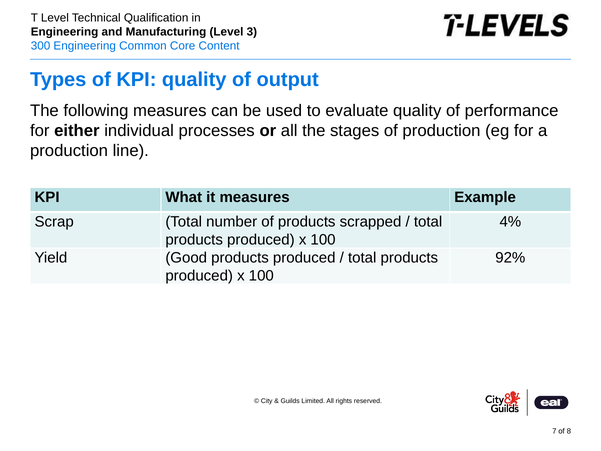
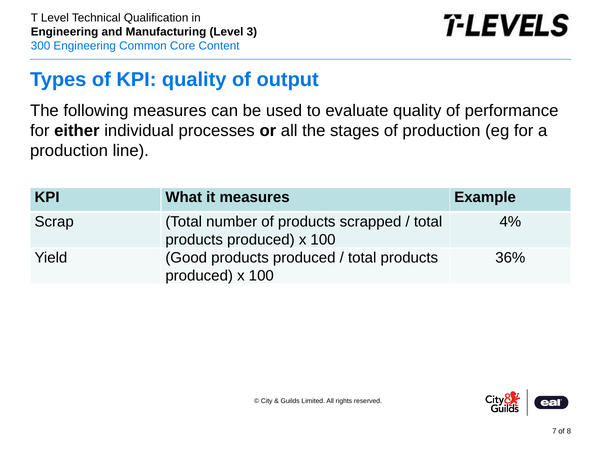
92%: 92% -> 36% (510, 258)
